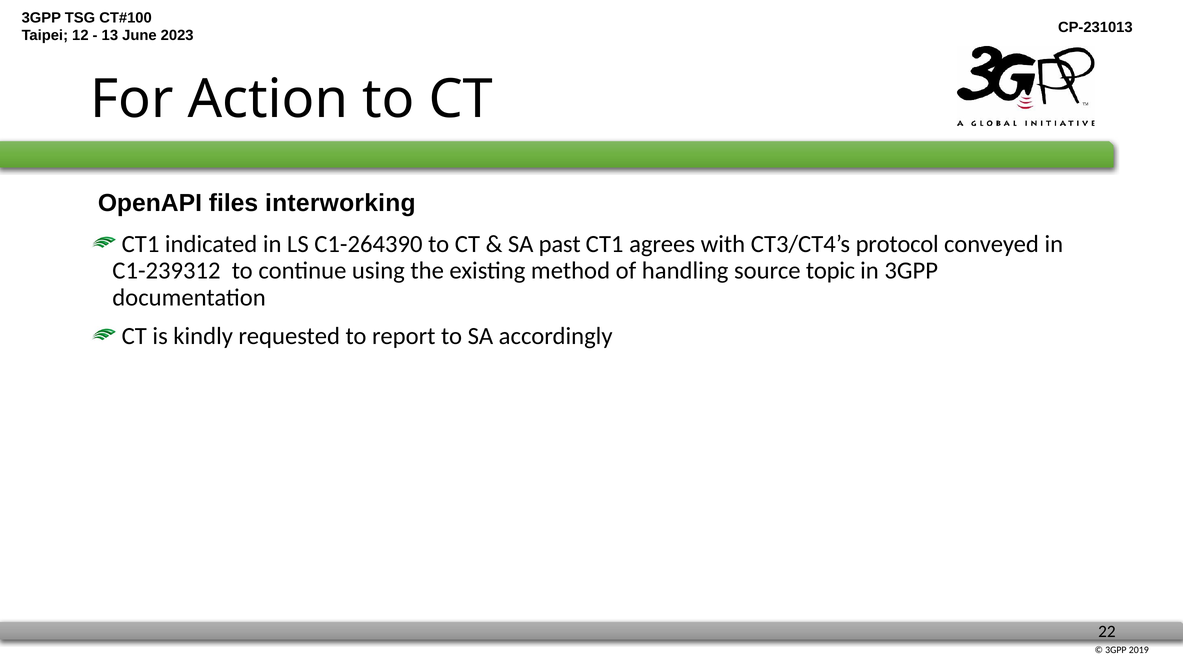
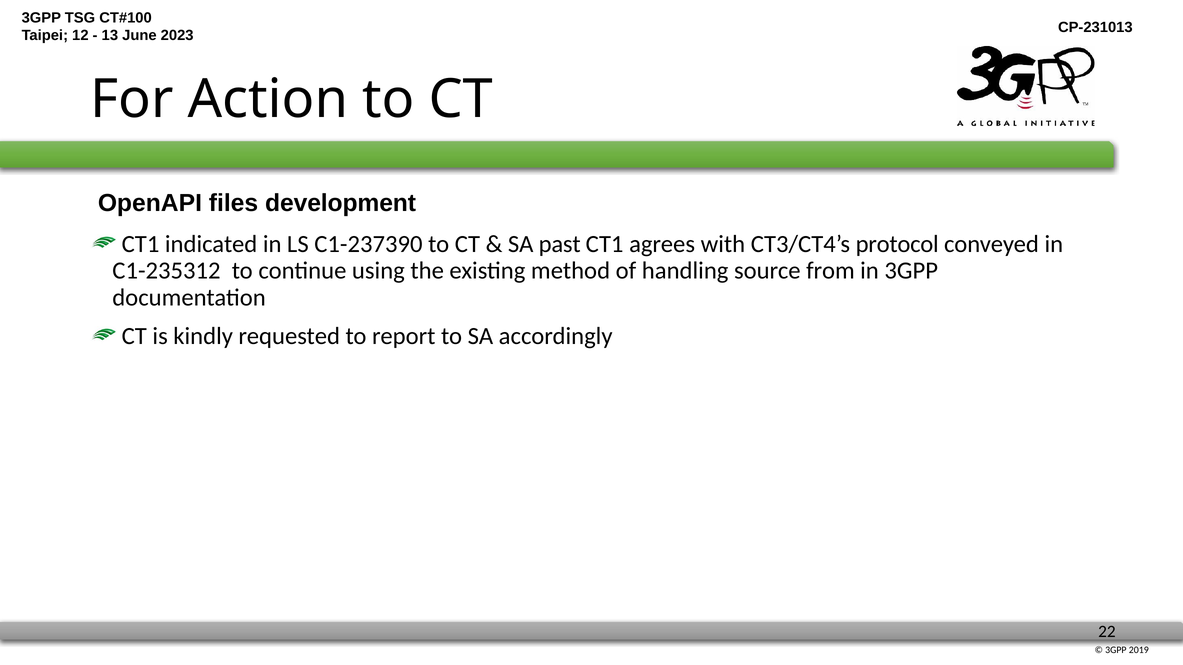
interworking: interworking -> development (341, 203)
C1-264390: C1-264390 -> C1-237390 (368, 244)
C1-239312: C1-239312 -> C1-235312 (166, 271)
topic: topic -> from (830, 271)
